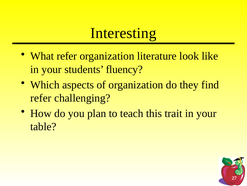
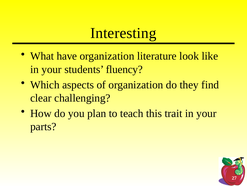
What refer: refer -> have (67, 56)
refer: refer -> clear (41, 98)
table: table -> parts (43, 126)
